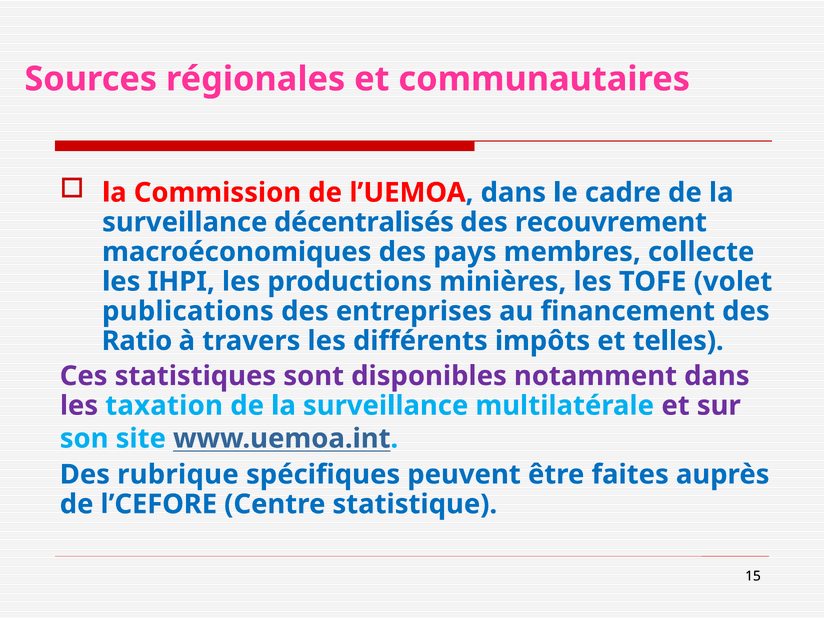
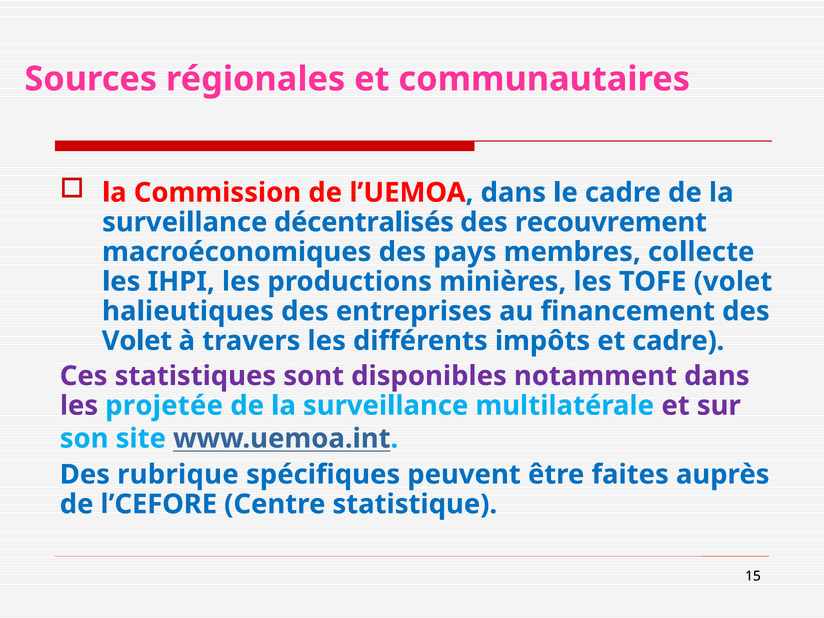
publications: publications -> halieutiques (188, 311)
Ratio: Ratio -> Volet (137, 341)
et telles: telles -> cadre (678, 341)
taxation: taxation -> projetée (164, 406)
